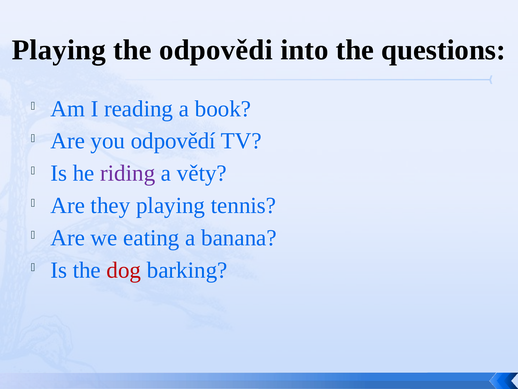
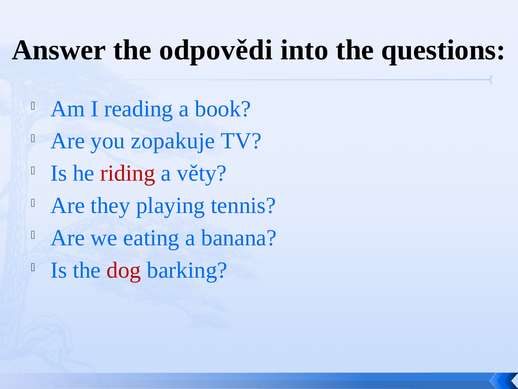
Playing: Playing -> Answer (59, 50)
odpovědí: odpovědí -> zopakuje (173, 141)
riding colour: purple -> red (128, 173)
